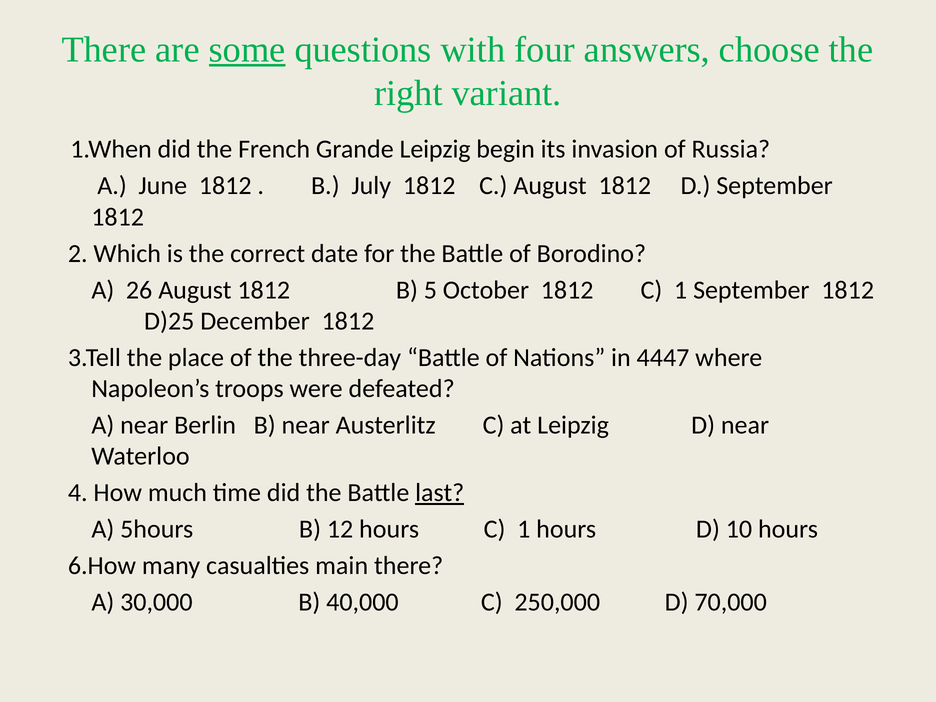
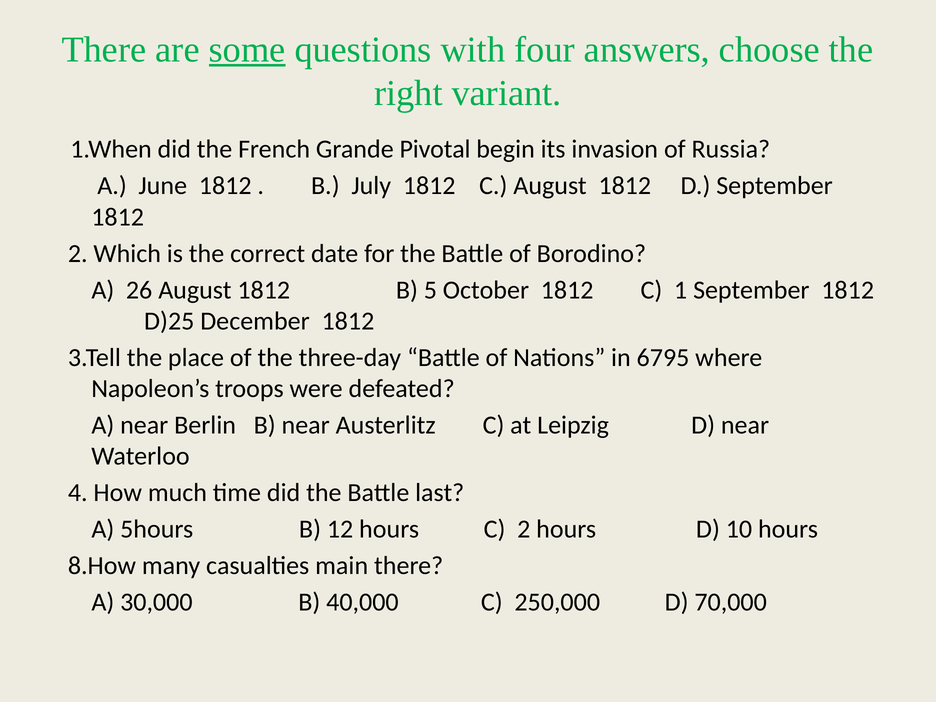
Grande Leipzig: Leipzig -> Pivotal (435, 149)
4447: 4447 -> 6795 (663, 358)
last underline: present -> none (440, 493)
hours C 1: 1 -> 2 (524, 529)
6.How: 6.How -> 8.How (102, 566)
